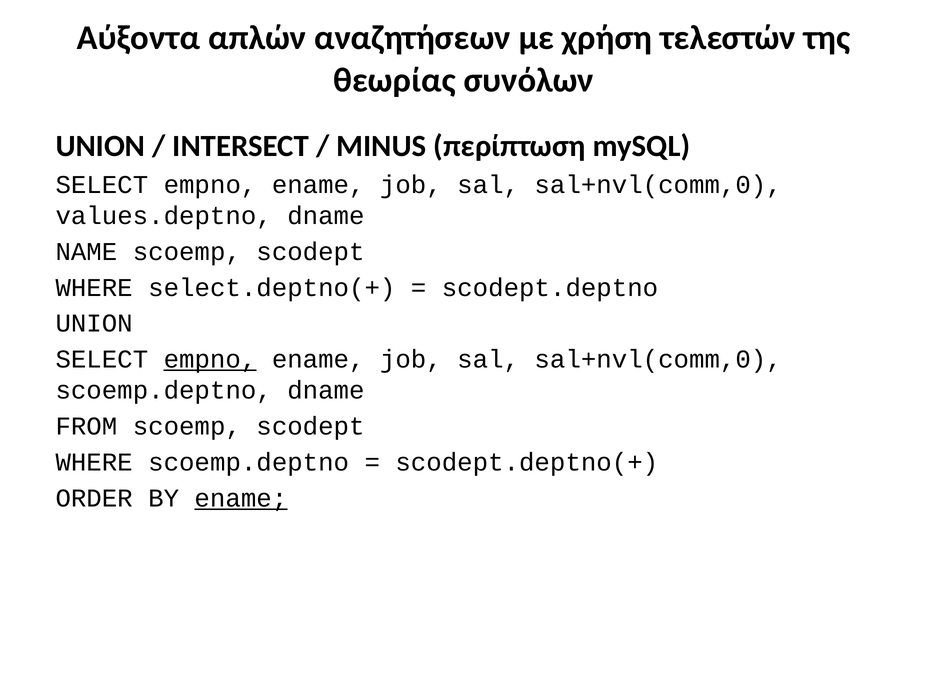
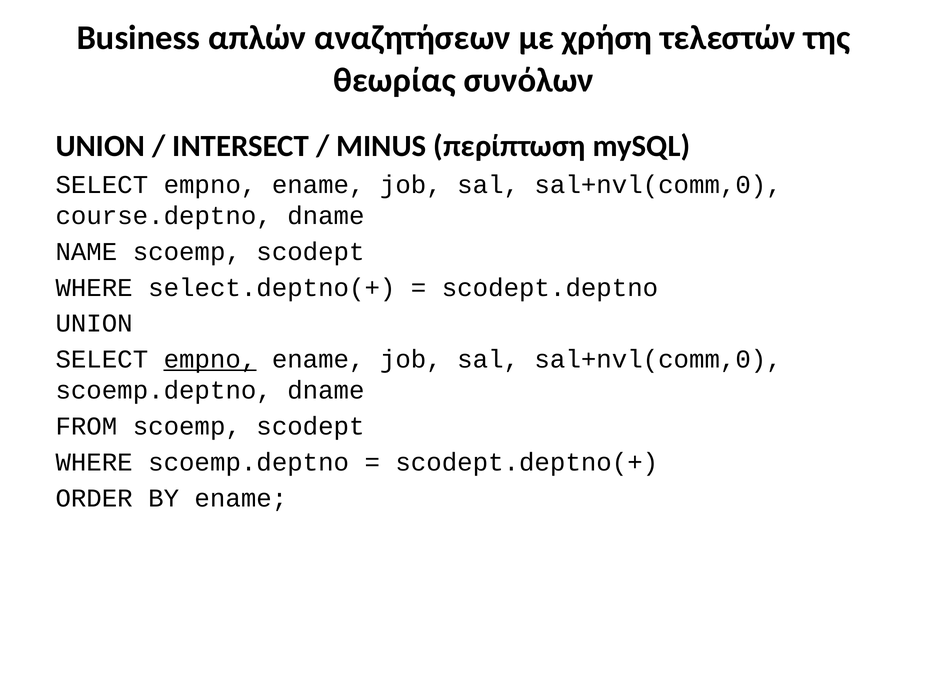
Αύξοντα: Αύξοντα -> Business (138, 38)
values.deptno: values.deptno -> course.deptno (164, 216)
ename underline: present -> none (241, 499)
